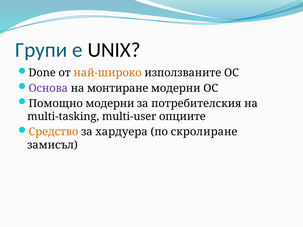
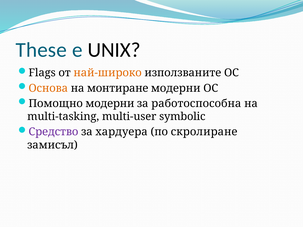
Групи: Групи -> These (41, 50)
Done: Done -> Flags (42, 73)
Основа colour: purple -> orange (48, 88)
потребителския: потребителския -> работоспособна (196, 104)
опциите: опциите -> symbolic (182, 117)
Средство colour: orange -> purple (53, 132)
